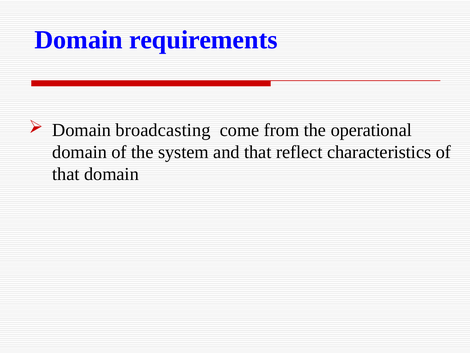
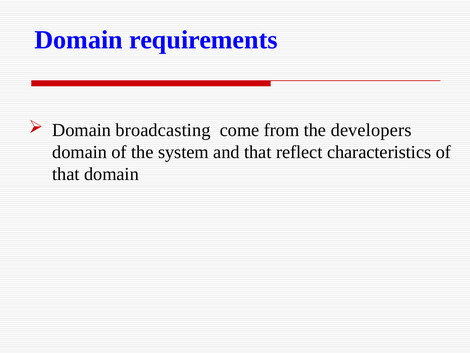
operational: operational -> developers (371, 130)
